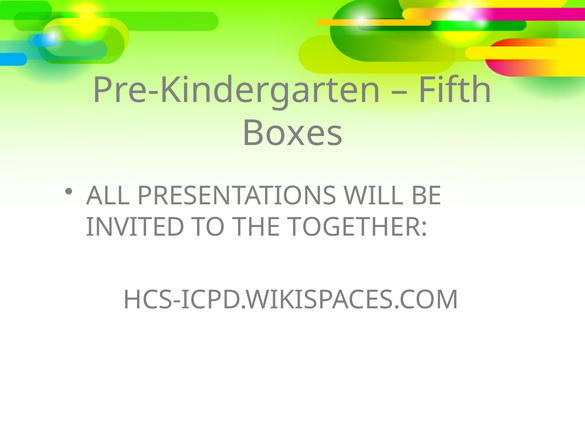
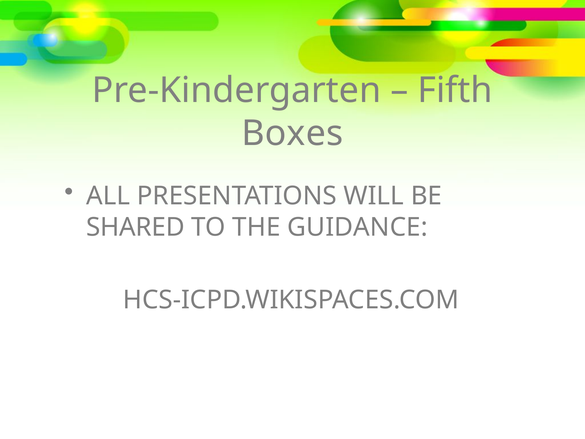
INVITED: INVITED -> SHARED (136, 227)
TOGETHER: TOGETHER -> GUIDANCE (358, 227)
